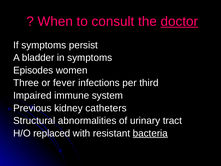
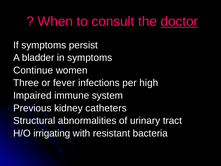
Episodes: Episodes -> Continue (33, 70)
third: third -> high (149, 83)
replaced: replaced -> irrigating (52, 133)
bacteria underline: present -> none (150, 133)
